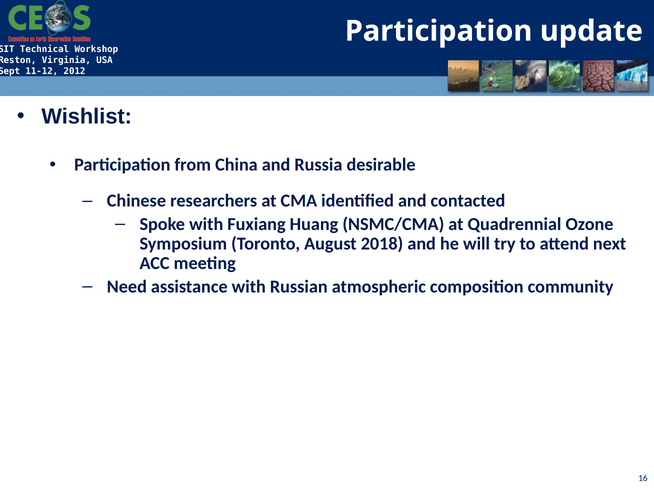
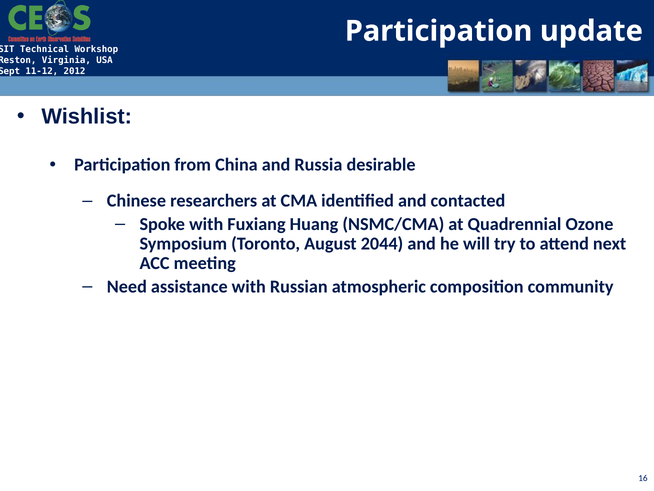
2018: 2018 -> 2044 (382, 244)
